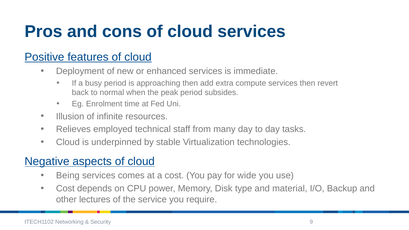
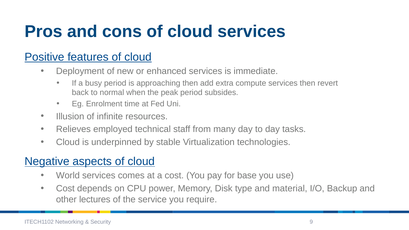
Being: Being -> World (68, 176)
wide: wide -> base (247, 176)
